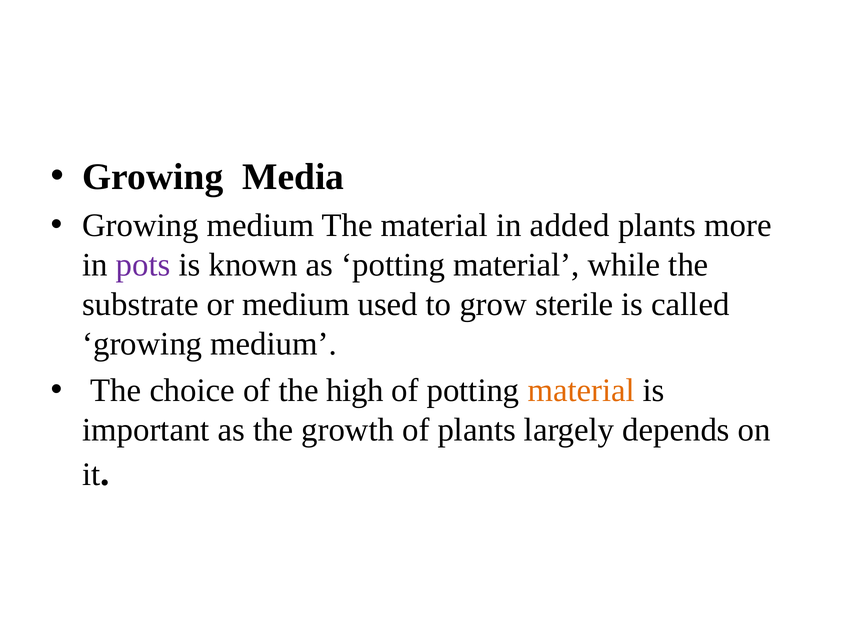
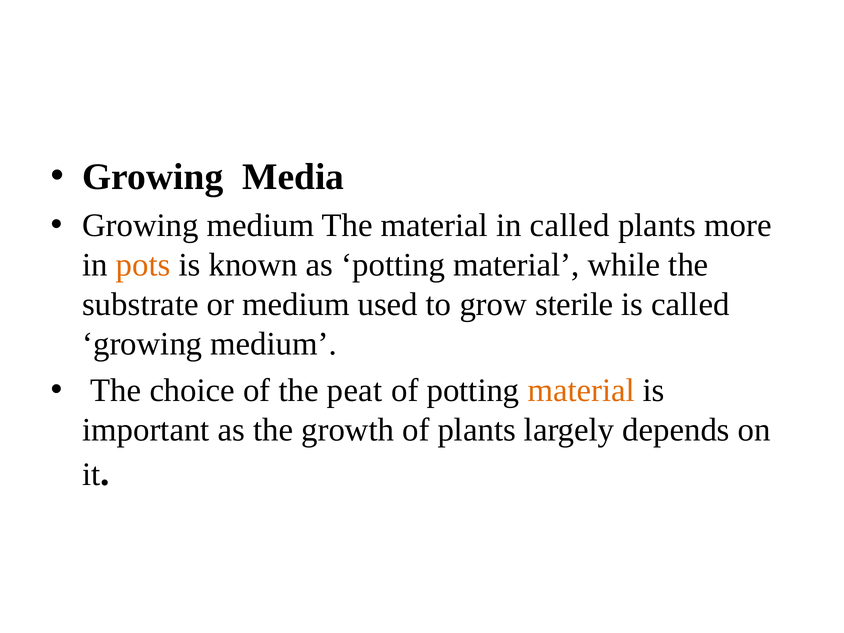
in added: added -> called (570, 226)
pots colour: purple -> orange (143, 265)
high: high -> peat (355, 391)
